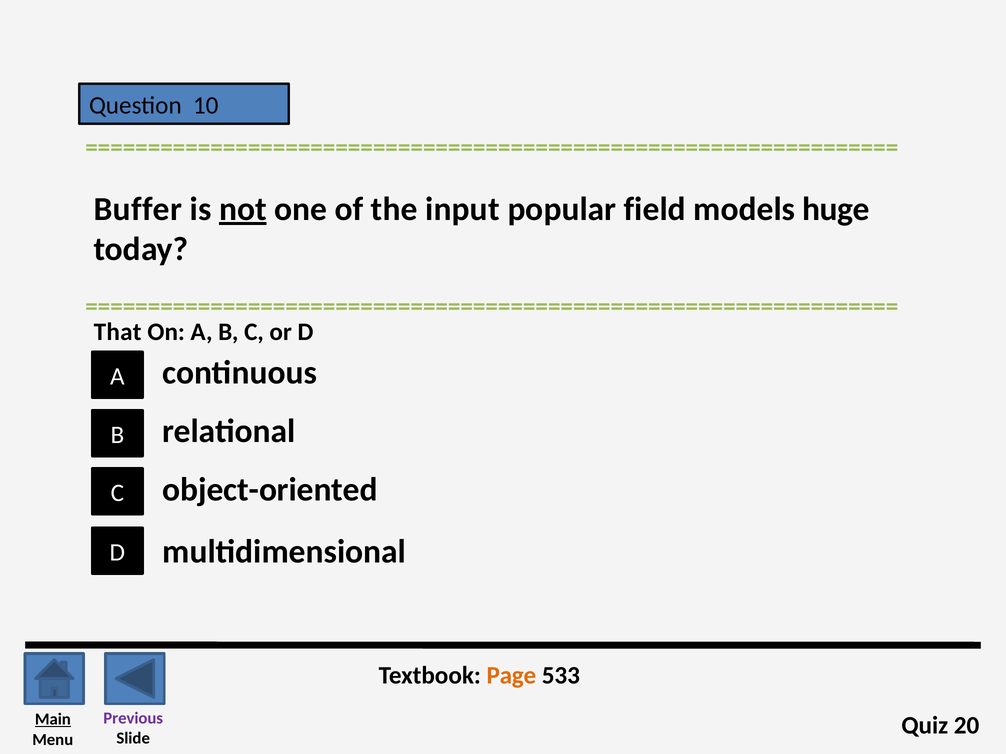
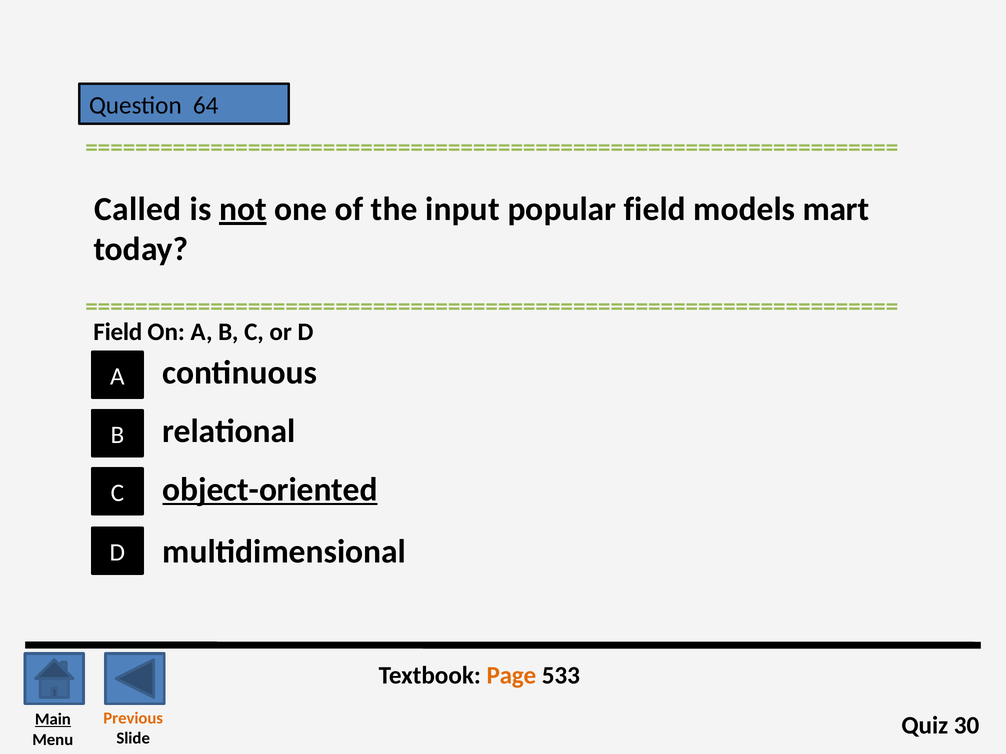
10: 10 -> 64 (206, 106)
Buffer: Buffer -> Called (138, 209)
huge: huge -> mart (836, 209)
That: That -> Field (118, 332)
object-oriented underline: none -> present (270, 490)
Previous colour: purple -> orange (133, 719)
20: 20 -> 30 (967, 726)
